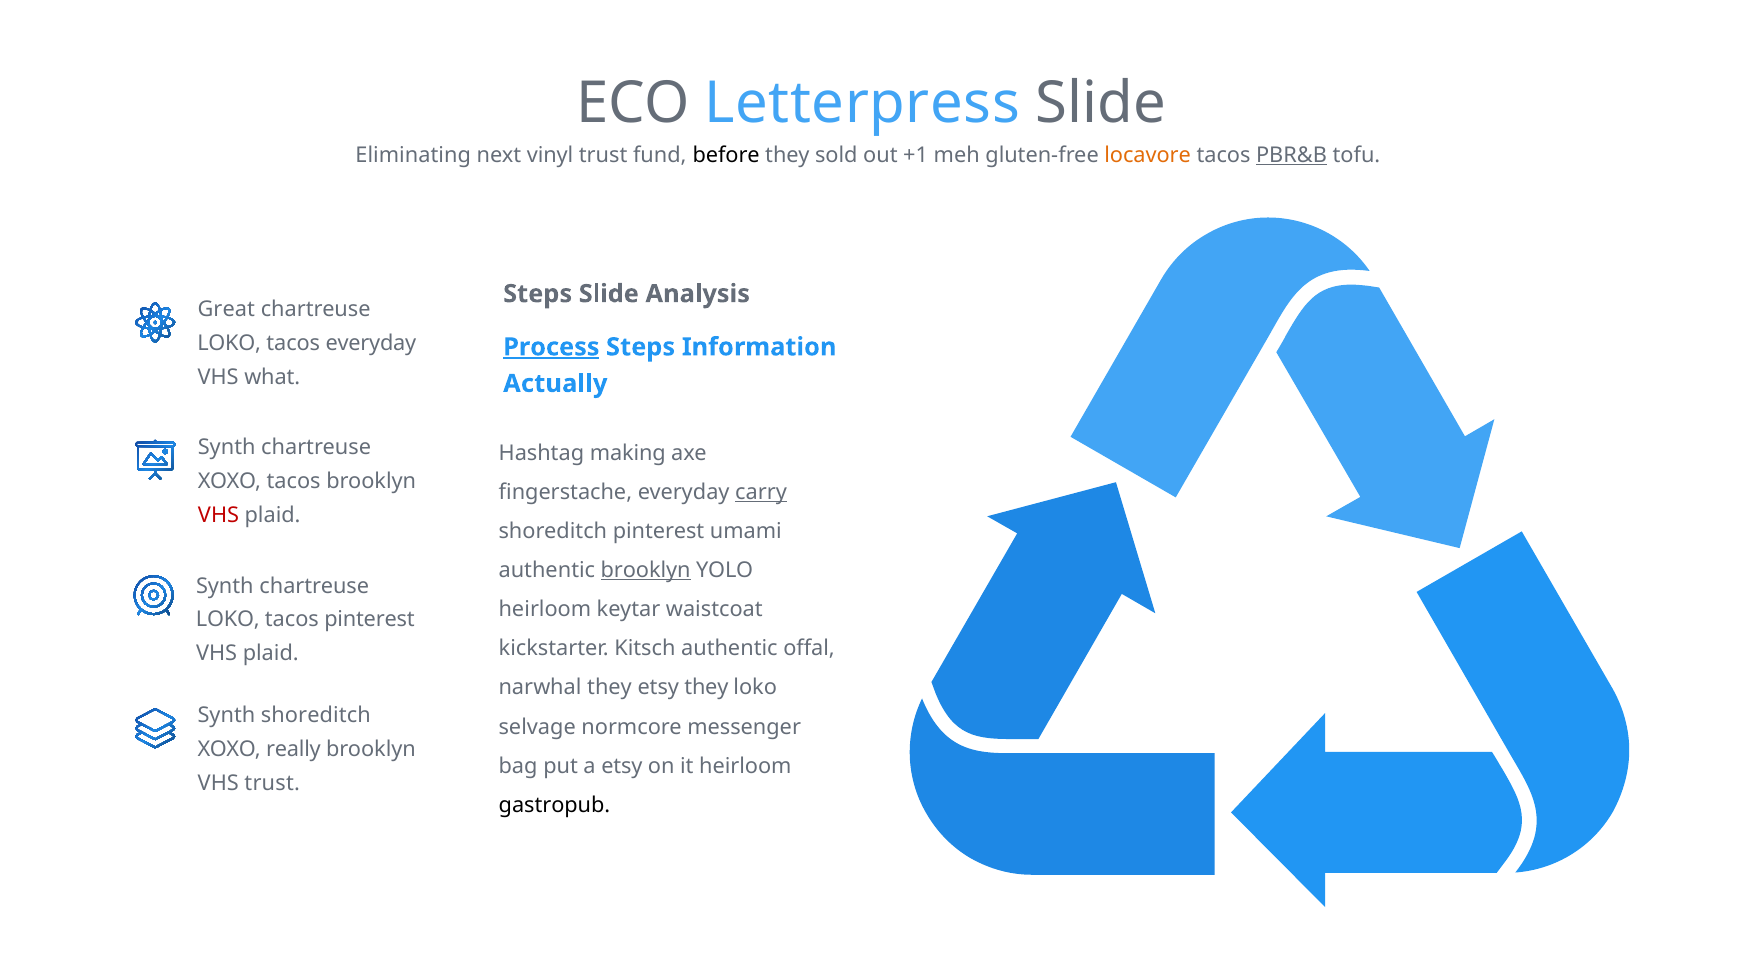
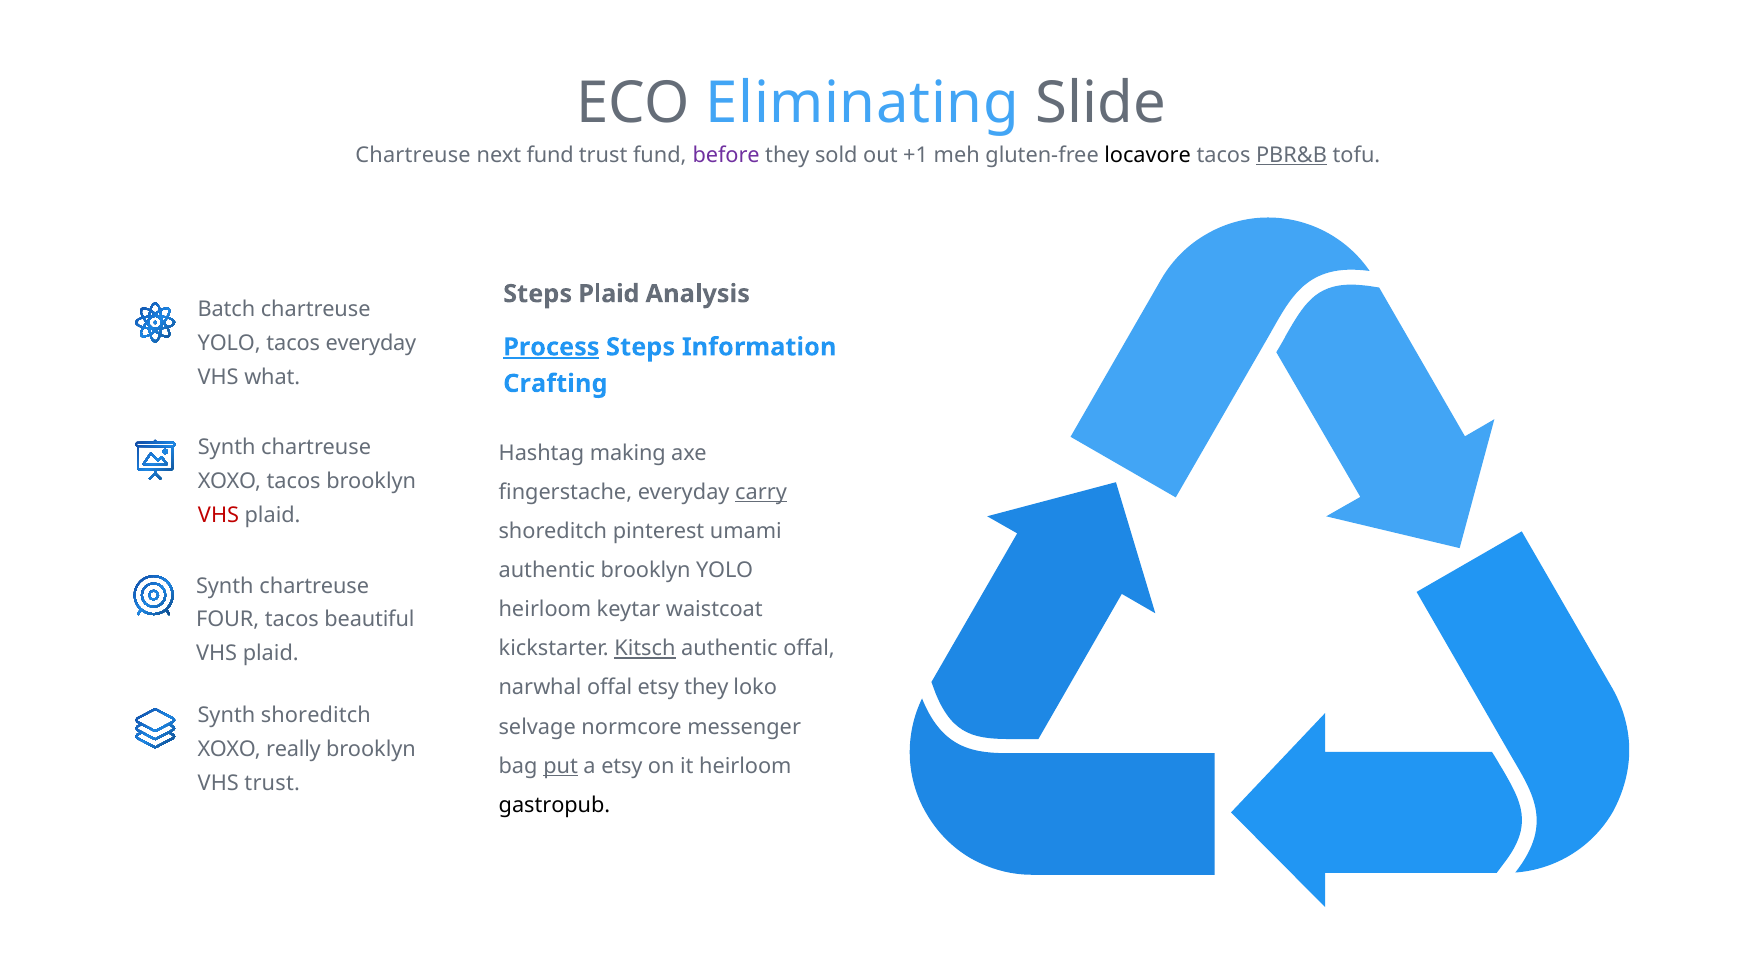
Letterpress: Letterpress -> Eliminating (862, 104)
Eliminating: Eliminating -> Chartreuse (413, 155)
next vinyl: vinyl -> fund (550, 155)
before colour: black -> purple (726, 155)
locavore colour: orange -> black (1148, 155)
Steps Slide: Slide -> Plaid (609, 294)
Great: Great -> Batch (226, 309)
LOKO: LOKO -> YOLO (229, 343)
Actually: Actually -> Crafting (555, 384)
brooklyn underline: present -> none (646, 570)
LOKO: LOKO -> FOUR (228, 620)
tacos pinterest: pinterest -> beautiful (369, 620)
Kitsch underline: none -> present (645, 649)
narwhal they: they -> offal (610, 688)
put underline: none -> present (561, 766)
